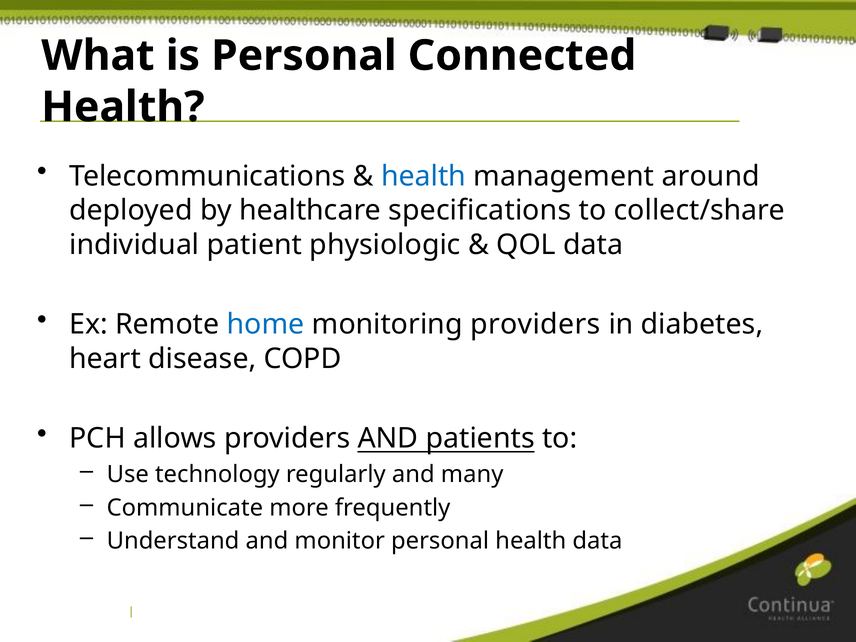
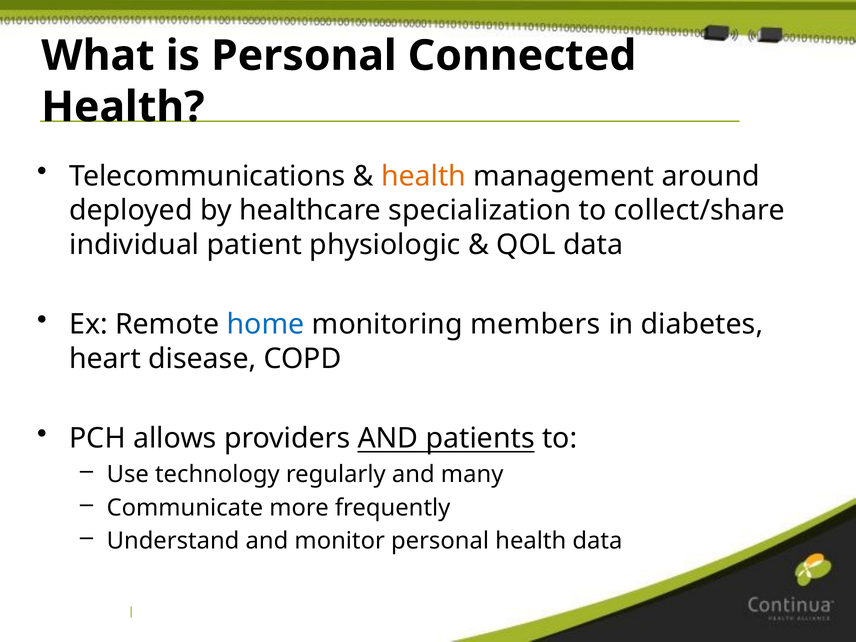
health colour: blue -> orange (424, 176)
specifications: specifications -> specialization (480, 210)
monitoring providers: providers -> members (535, 324)
